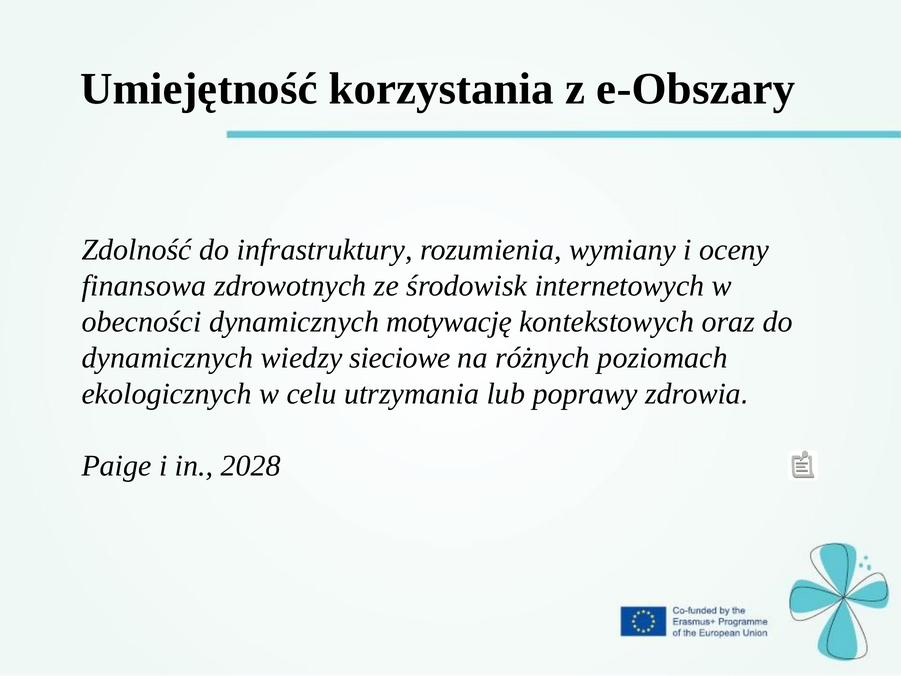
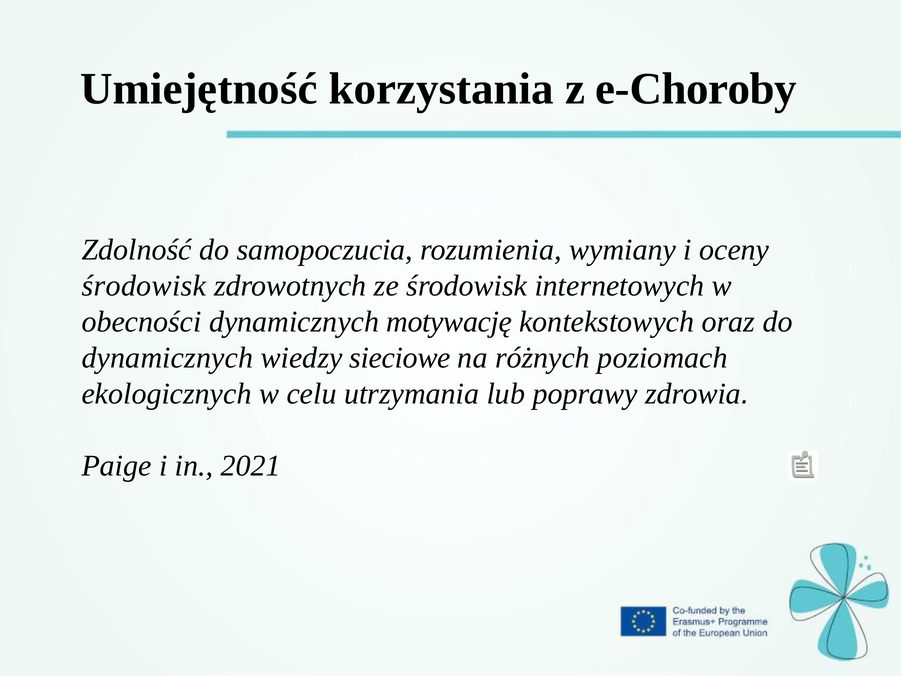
e-Obszary: e-Obszary -> e-Choroby (696, 89)
infrastruktury: infrastruktury -> samopoczucia (325, 250)
finansowa: finansowa -> środowisk (144, 286)
2028: 2028 -> 2021 (251, 466)
